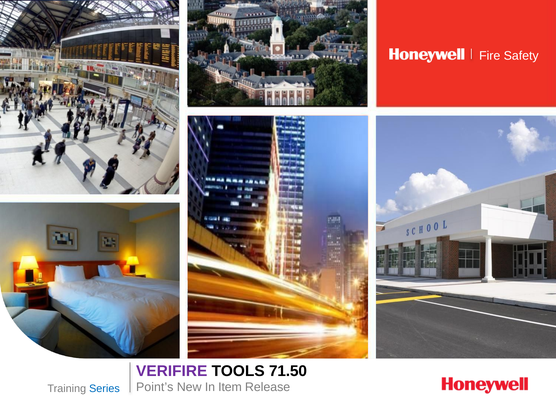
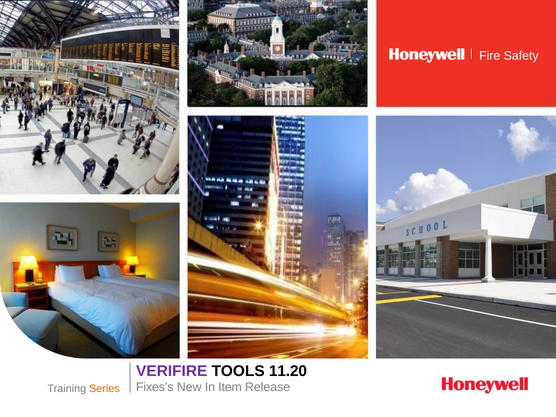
71.50: 71.50 -> 11.20 (288, 371)
Point’s: Point’s -> Fixes’s (155, 387)
Series colour: blue -> orange (104, 389)
